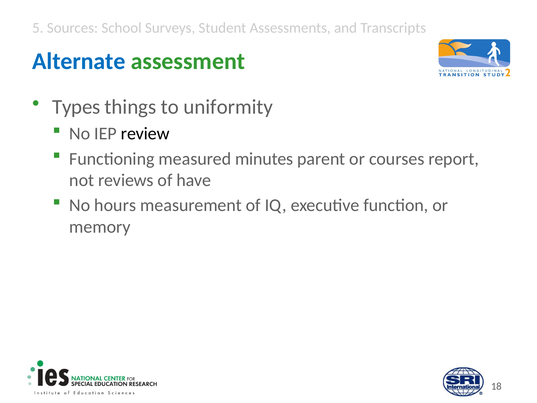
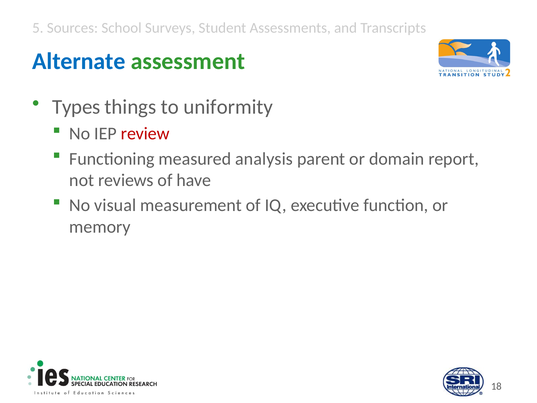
review colour: black -> red (145, 134)
minutes: minutes -> analysis (264, 159)
courses: courses -> domain (397, 159)
hours: hours -> visual (115, 205)
